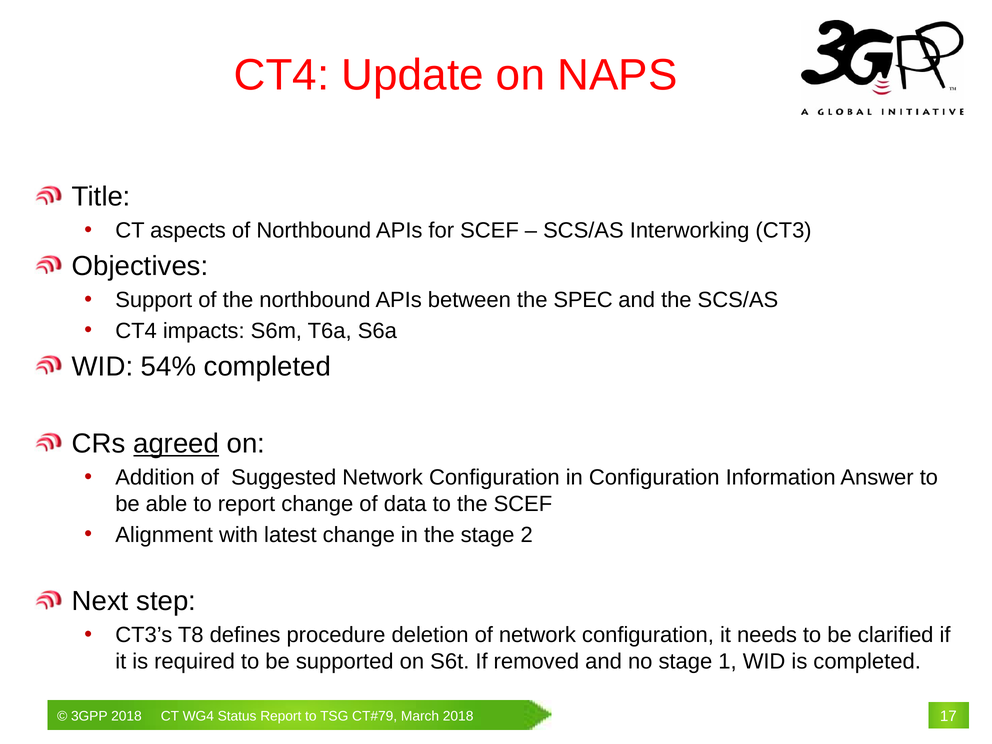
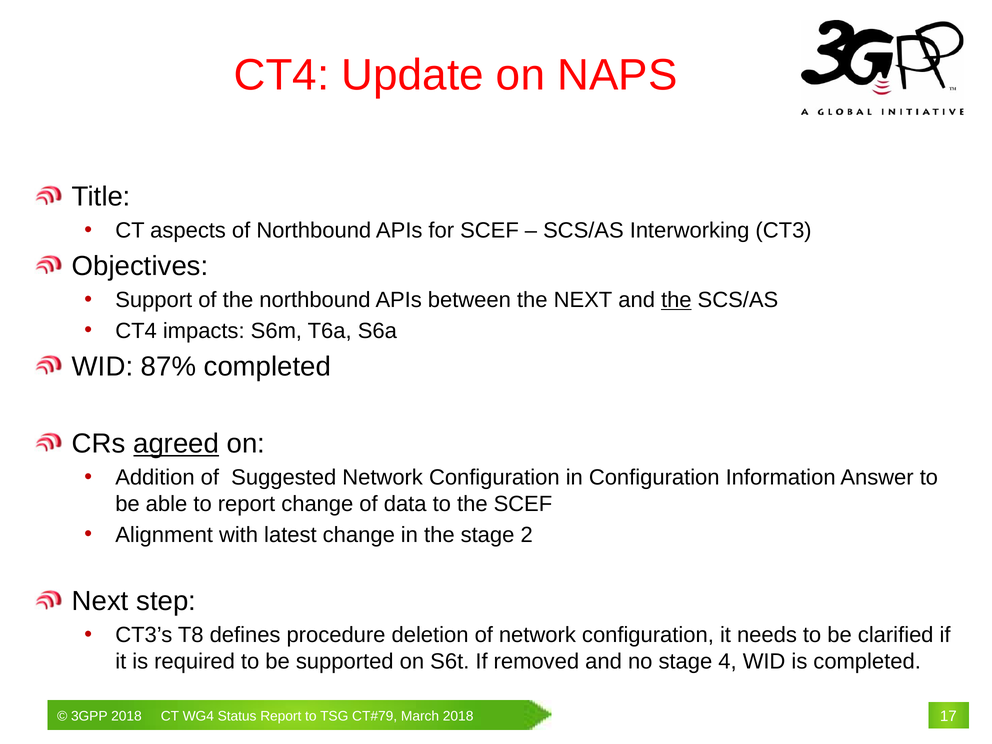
the SPEC: SPEC -> NEXT (583, 300)
the underline: none -> present (676, 300)
54%: 54% -> 87% (168, 367)
1: 1 -> 4 (727, 662)
